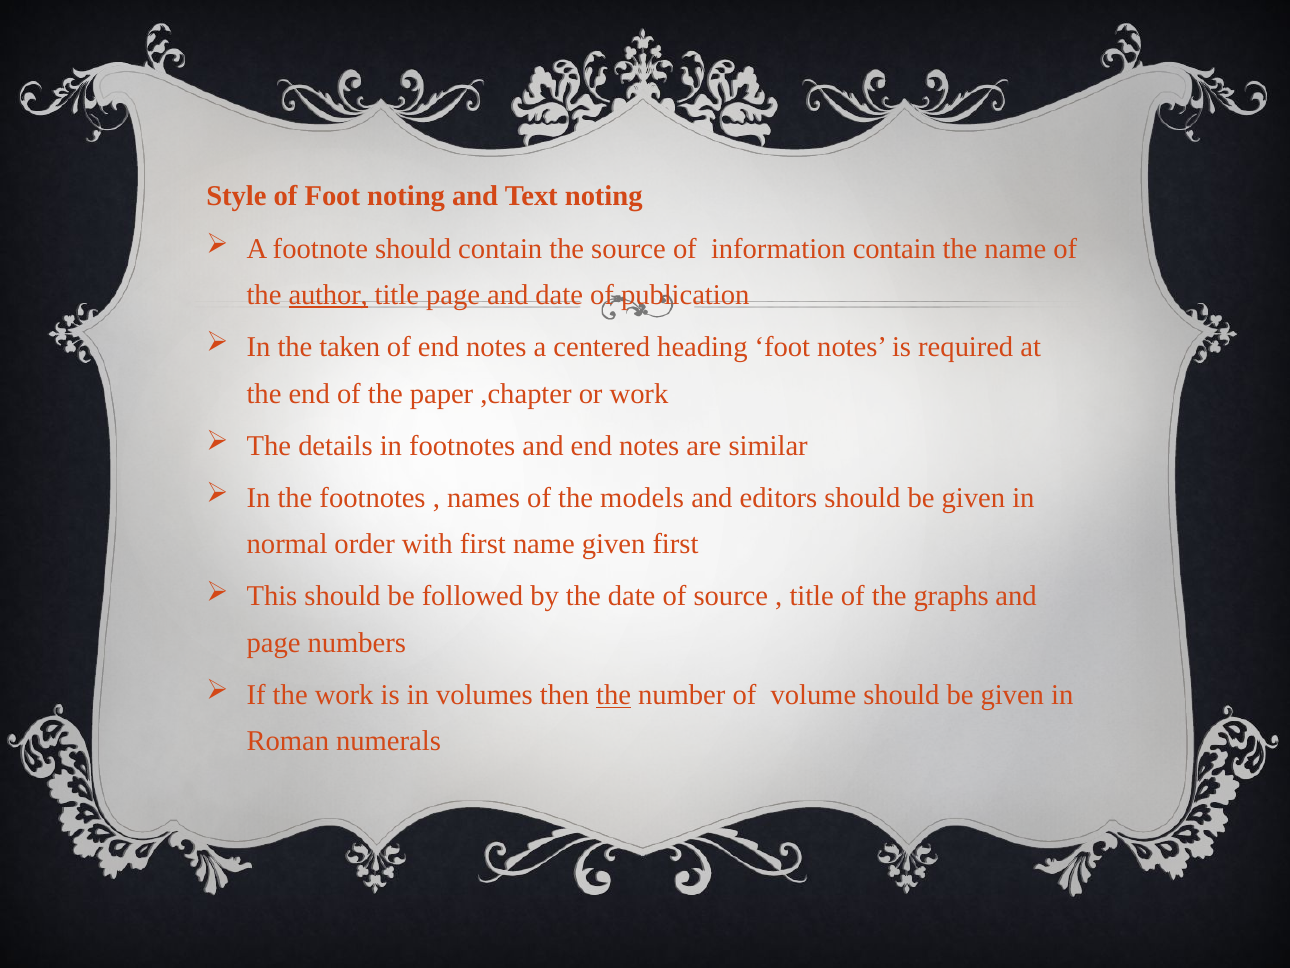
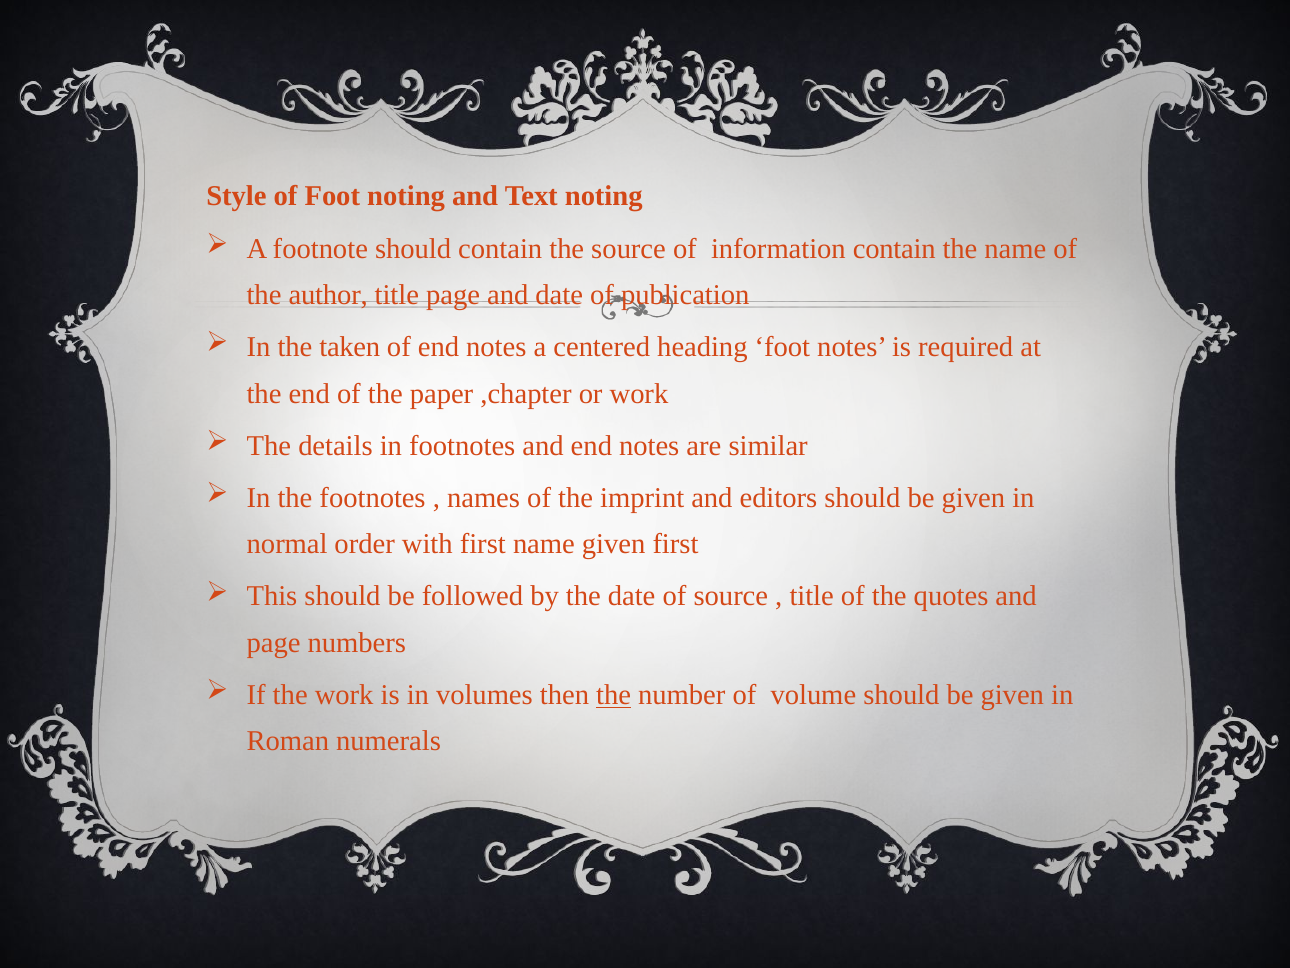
author underline: present -> none (328, 295)
models: models -> imprint (642, 498)
graphs: graphs -> quotes (951, 596)
